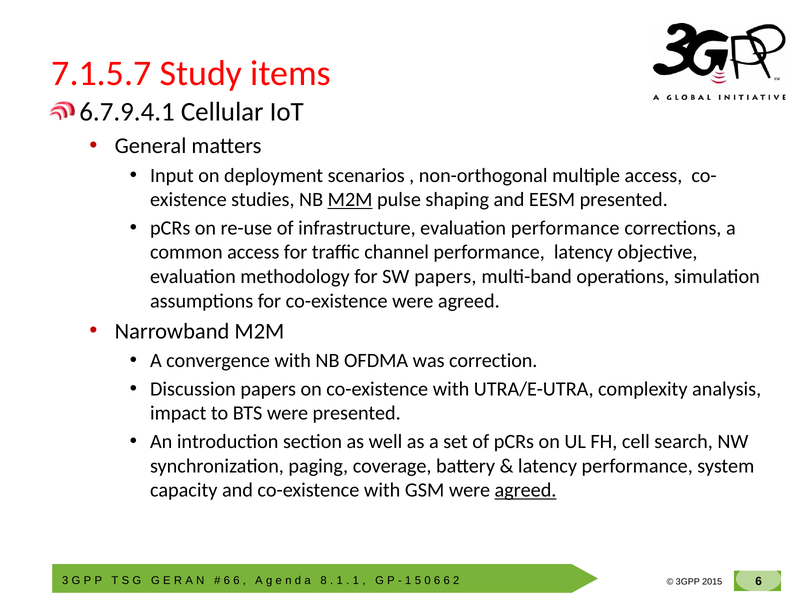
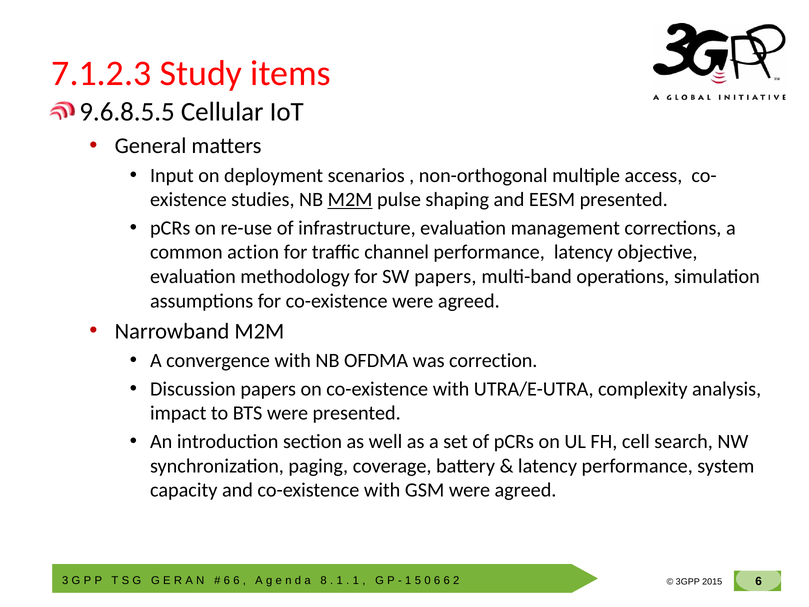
7.1.5.7: 7.1.5.7 -> 7.1.2.3 (101, 73)
6.7.9.4.1: 6.7.9.4.1 -> 9.6.8.5.5 (127, 112)
evaluation performance: performance -> management (565, 228)
common access: access -> action (253, 252)
agreed underline: present -> none (526, 490)
